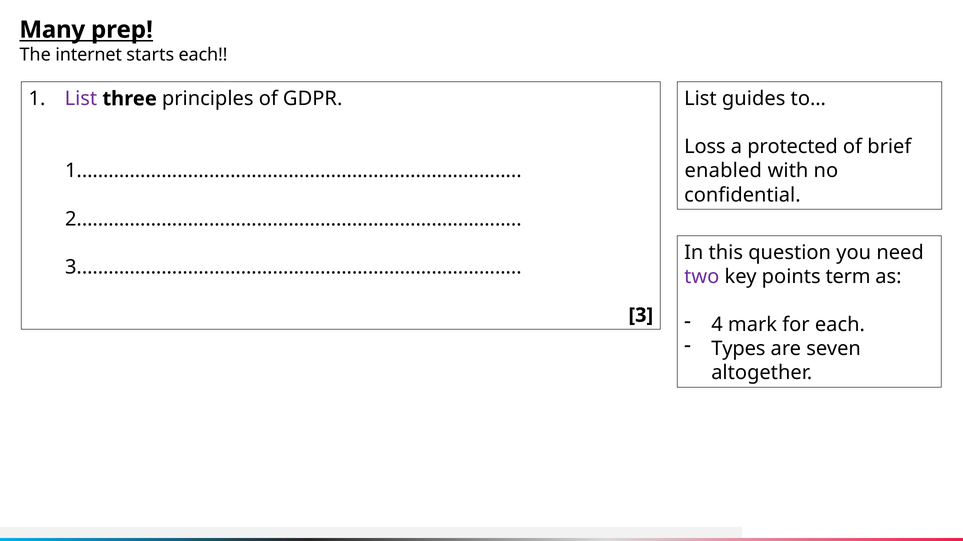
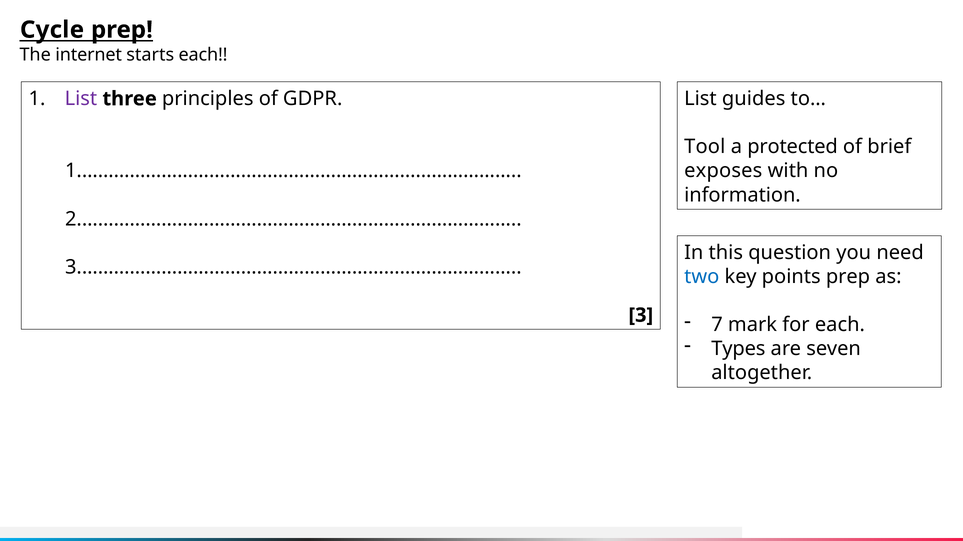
Many: Many -> Cycle (52, 30)
Loss: Loss -> Tool (705, 147)
enabled: enabled -> exposes (723, 171)
confidential: confidential -> information (742, 195)
two colour: purple -> blue (702, 277)
points term: term -> prep (848, 277)
4: 4 -> 7 (717, 325)
